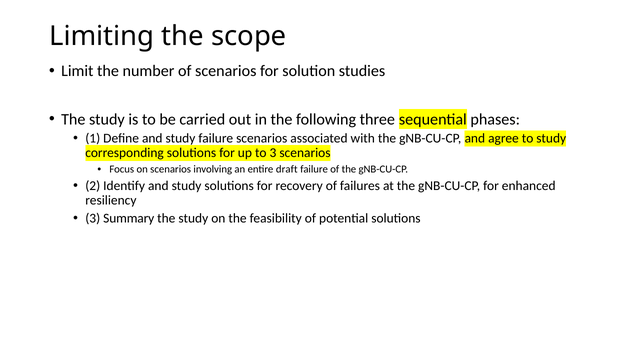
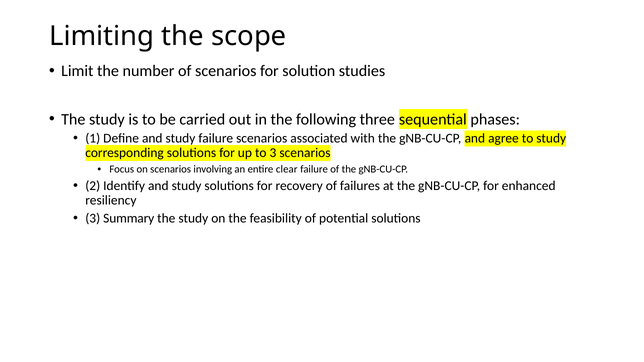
draft: draft -> clear (287, 170)
